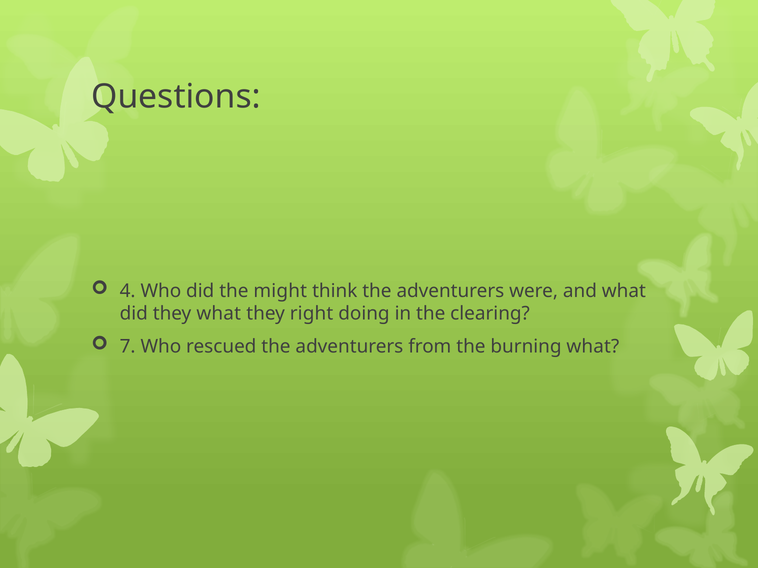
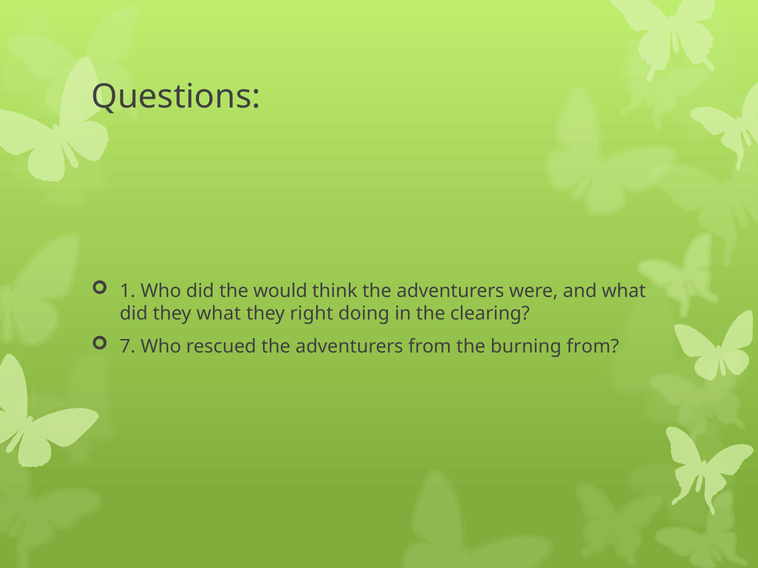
4: 4 -> 1 (128, 291)
might: might -> would (280, 291)
burning what: what -> from (593, 347)
